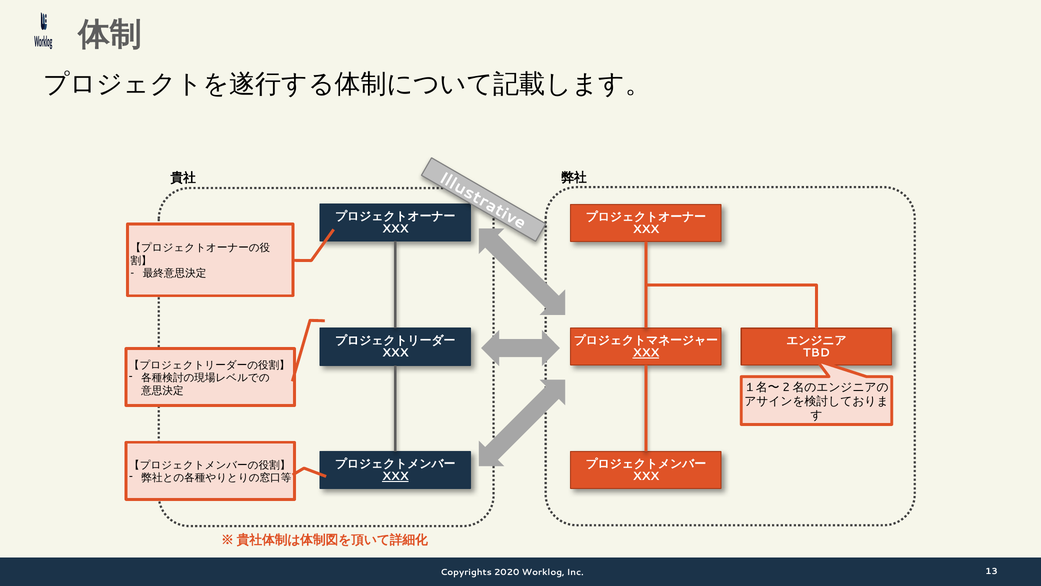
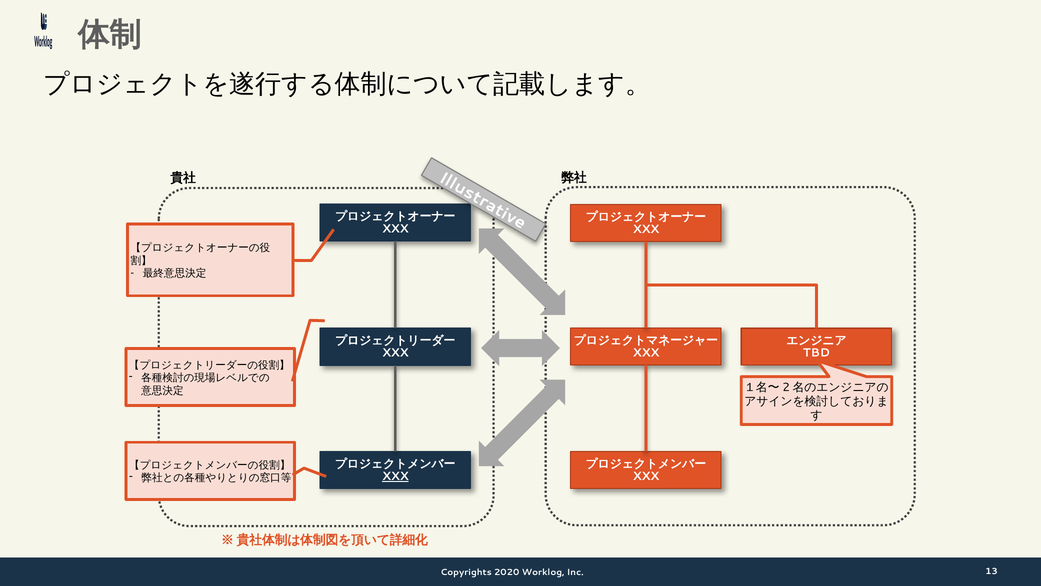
XXX underline: present -> none (646, 353)
